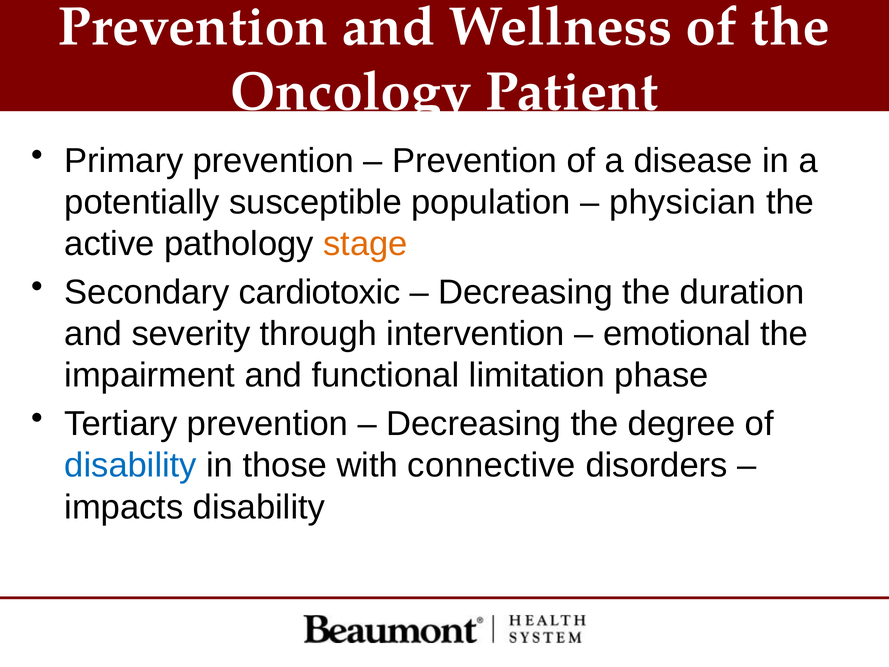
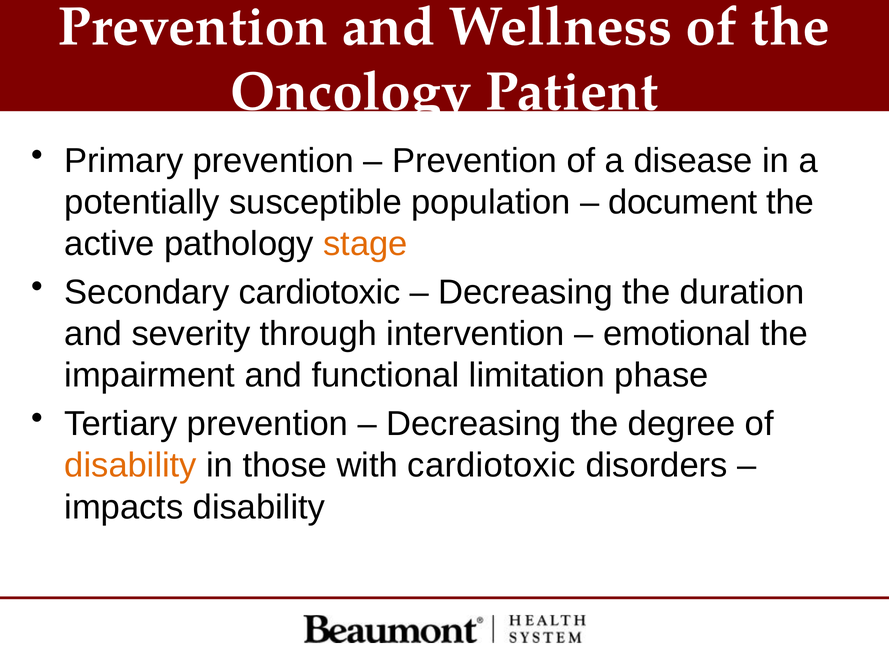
physician: physician -> document (683, 202)
disability colour: blue -> orange (131, 465)
with connective: connective -> cardiotoxic (492, 465)
